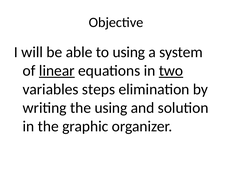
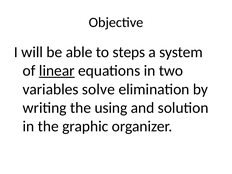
to using: using -> steps (129, 52)
two underline: present -> none (171, 71)
steps: steps -> solve (98, 89)
